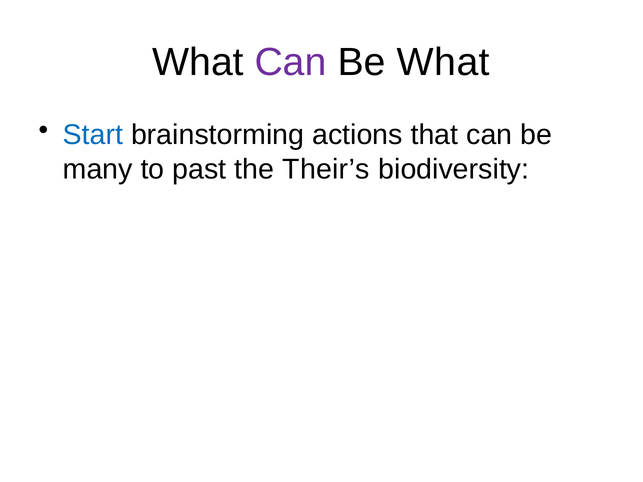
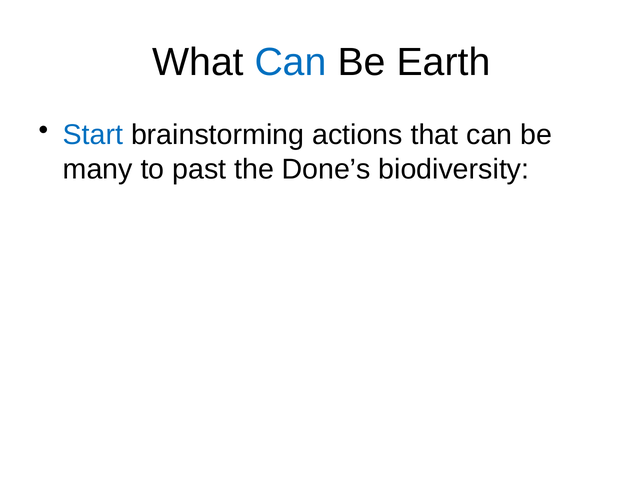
Can colour: purple -> blue (291, 62)
Be What: What -> Earth (443, 62)
Their’s: Their’s -> Done’s (326, 169)
